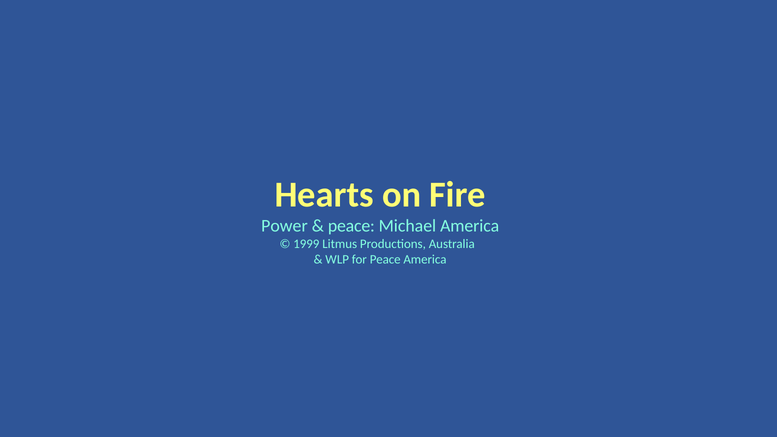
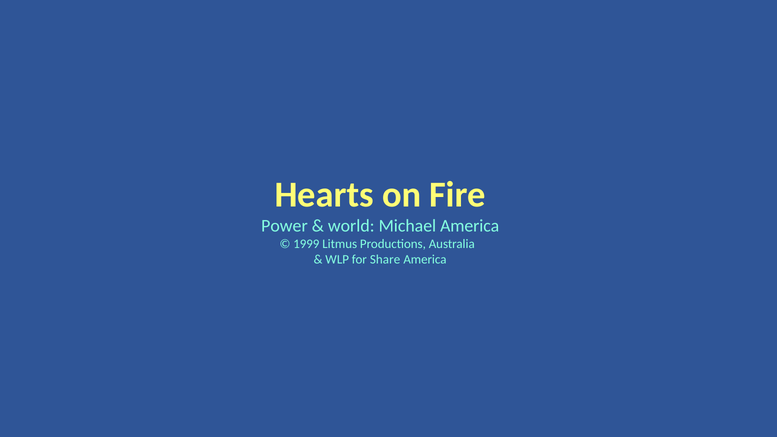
peace: peace -> world (351, 226)
for Peace: Peace -> Share (385, 260)
